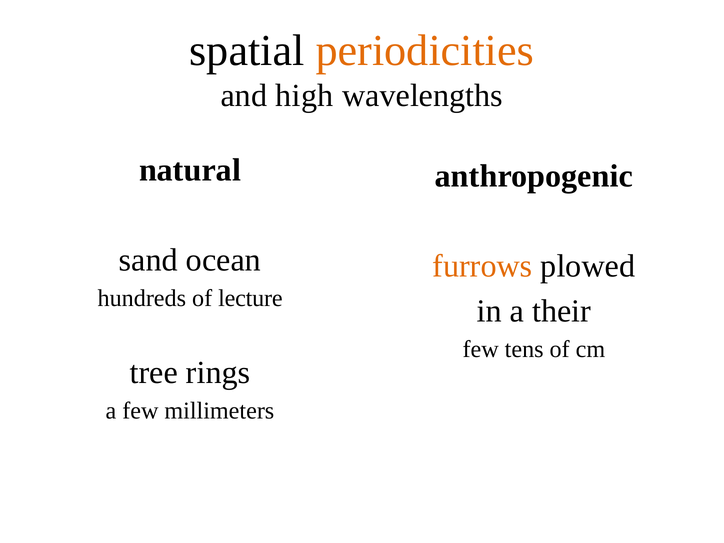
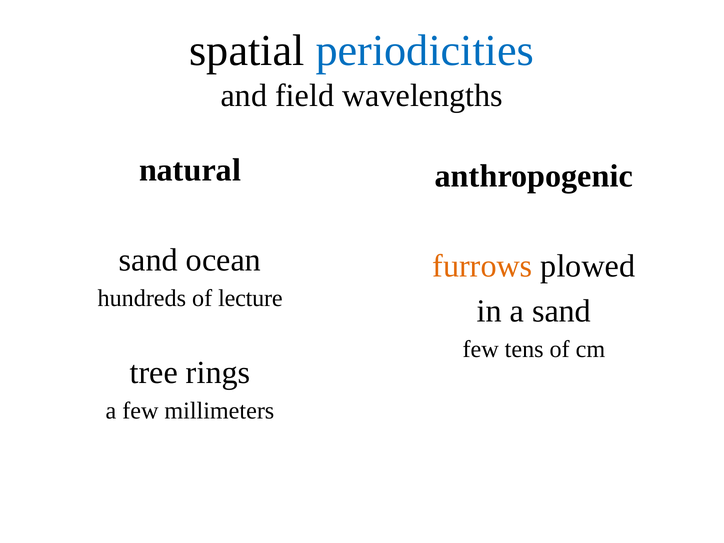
periodicities colour: orange -> blue (425, 51)
high: high -> field (305, 96)
a their: their -> sand (562, 311)
